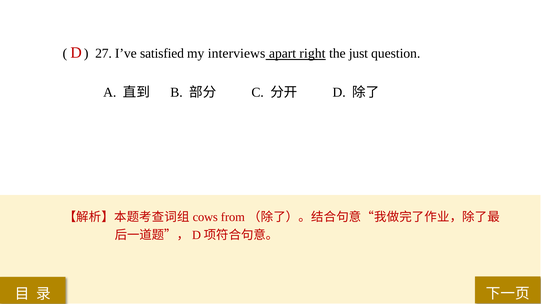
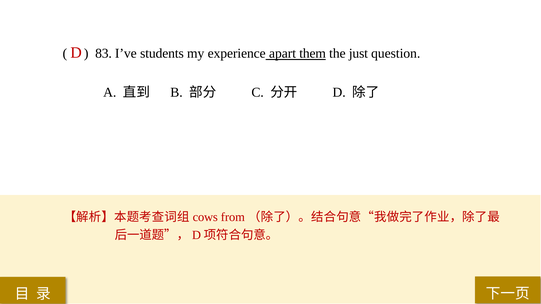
27: 27 -> 83 (103, 54)
satisfied: satisfied -> students (162, 54)
interviews: interviews -> experience (237, 54)
right: right -> them (313, 54)
